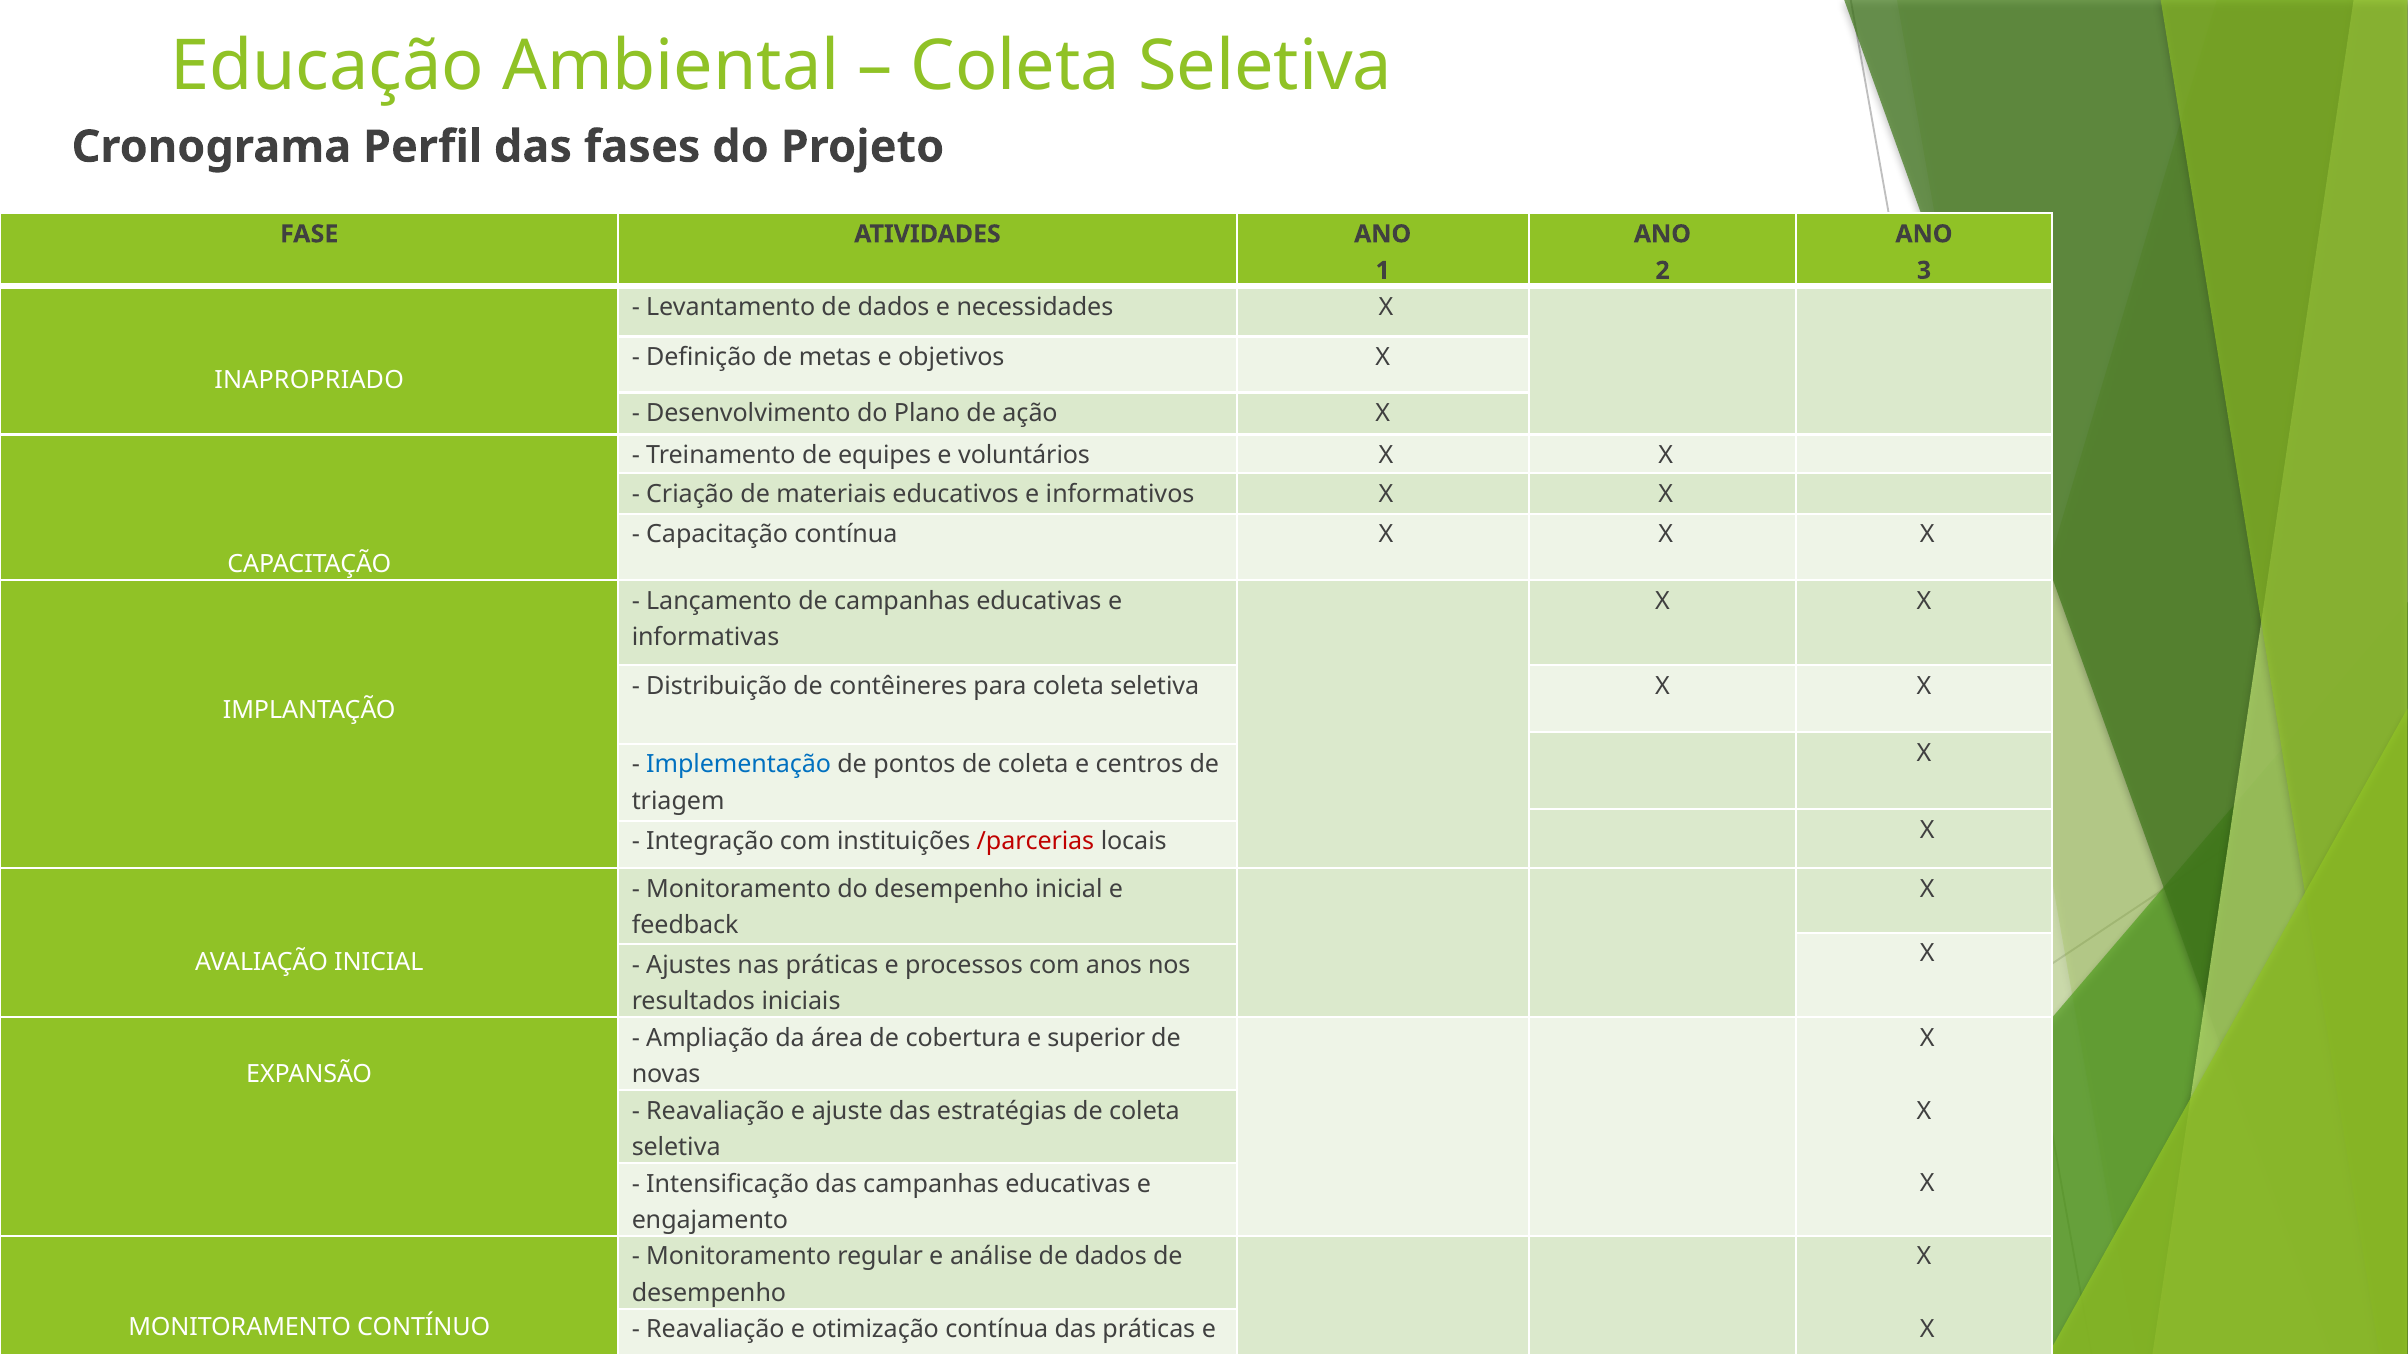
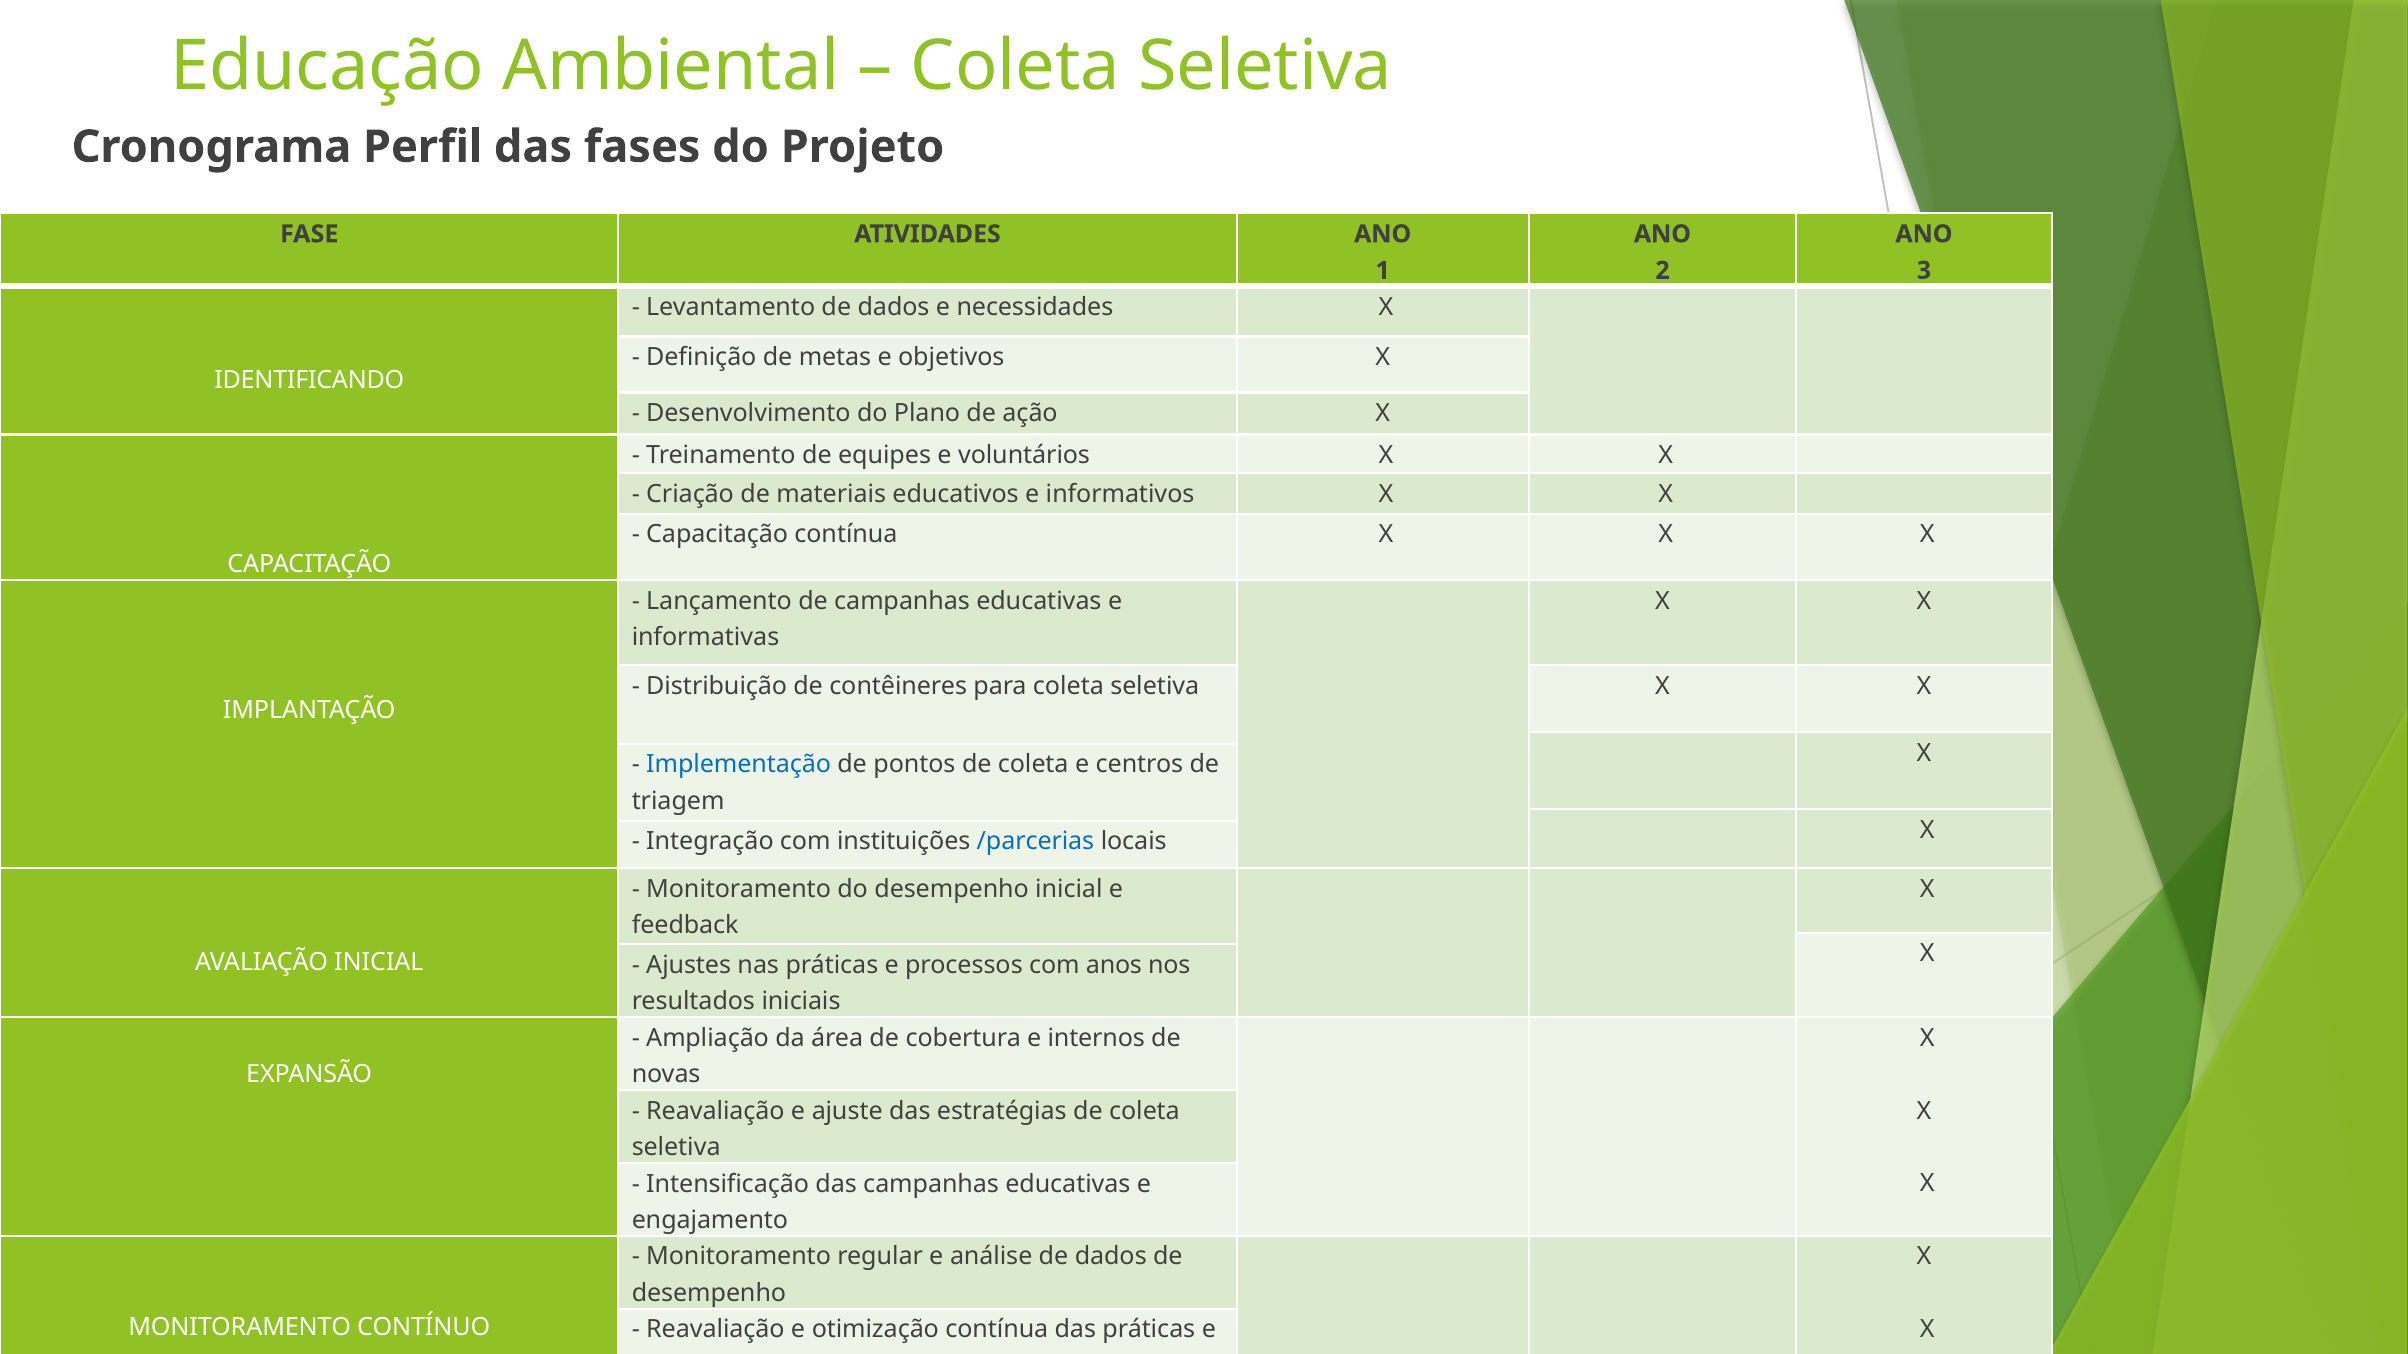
INAPROPRIADO: INAPROPRIADO -> IDENTIFICANDO (309, 380)
/parcerias colour: red -> blue (1035, 842)
superior: superior -> internos (1096, 1038)
